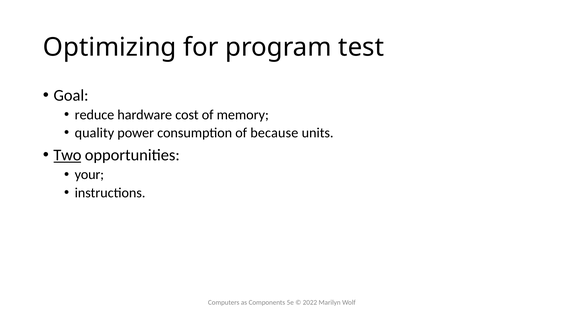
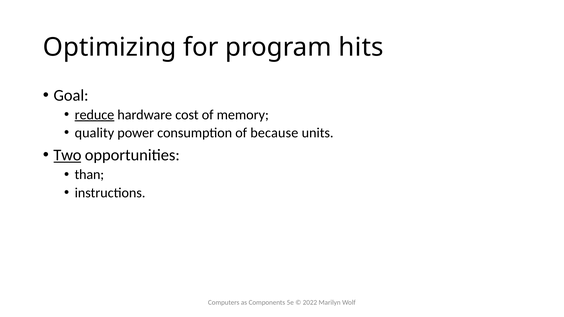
test: test -> hits (361, 47)
reduce underline: none -> present (94, 115)
your: your -> than (89, 175)
